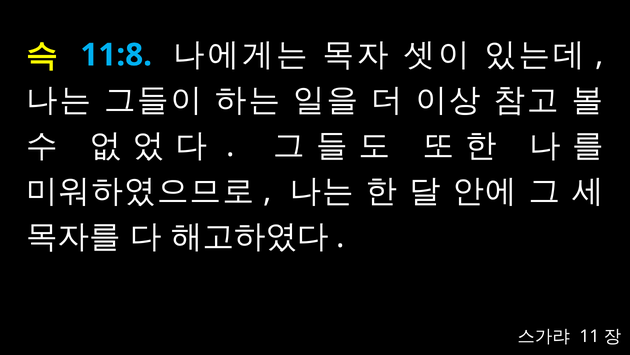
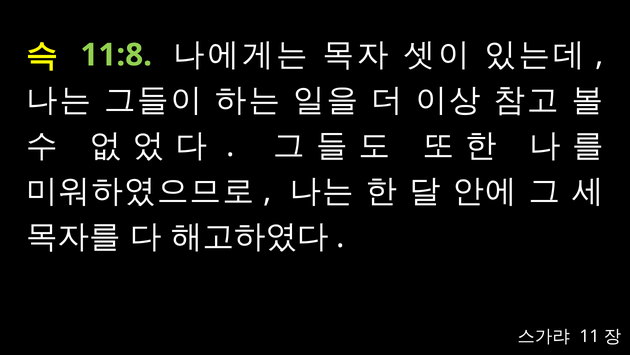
11:8 colour: light blue -> light green (116, 55)
